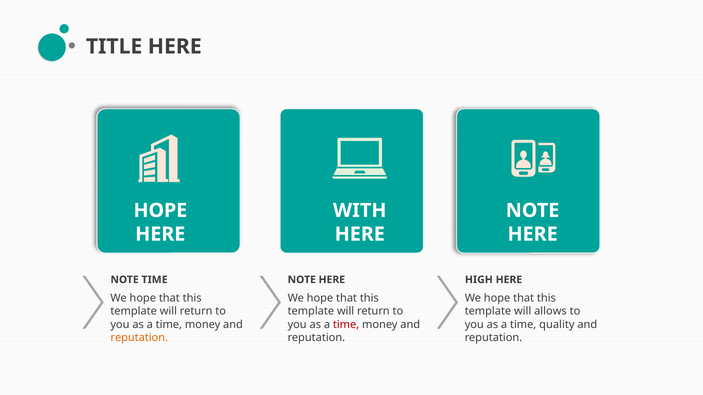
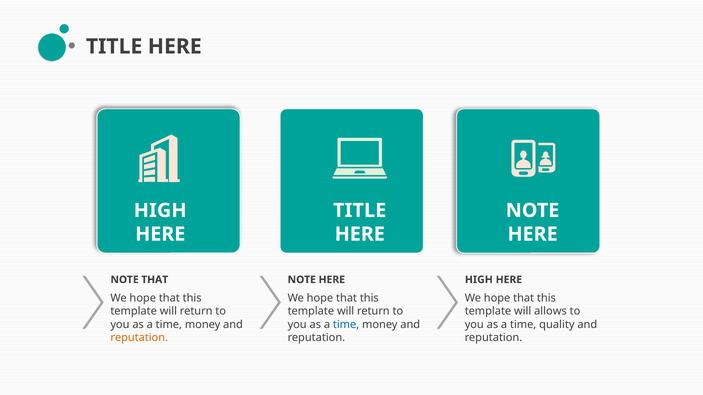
HOPE: HOPE -> HIGH (160, 211)
WITH: WITH -> TITLE (360, 211)
NOTE TIME: TIME -> THAT (155, 280)
time colour: red -> blue (346, 325)
